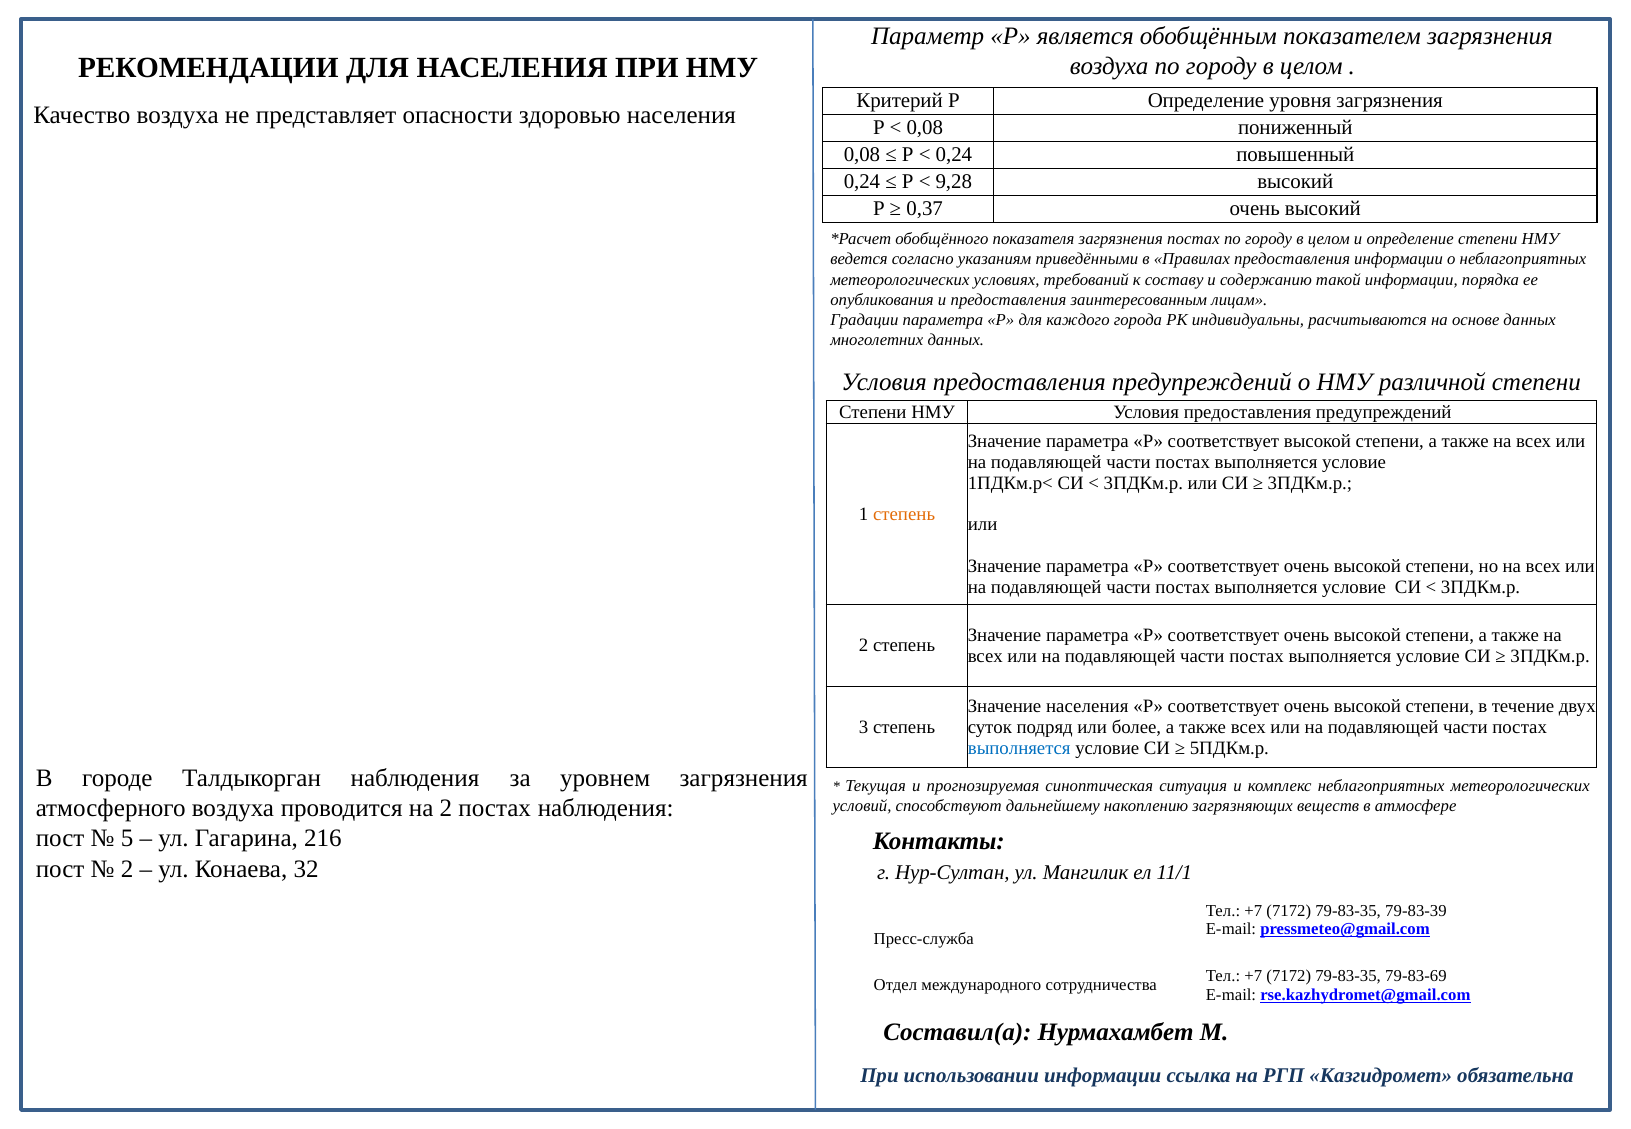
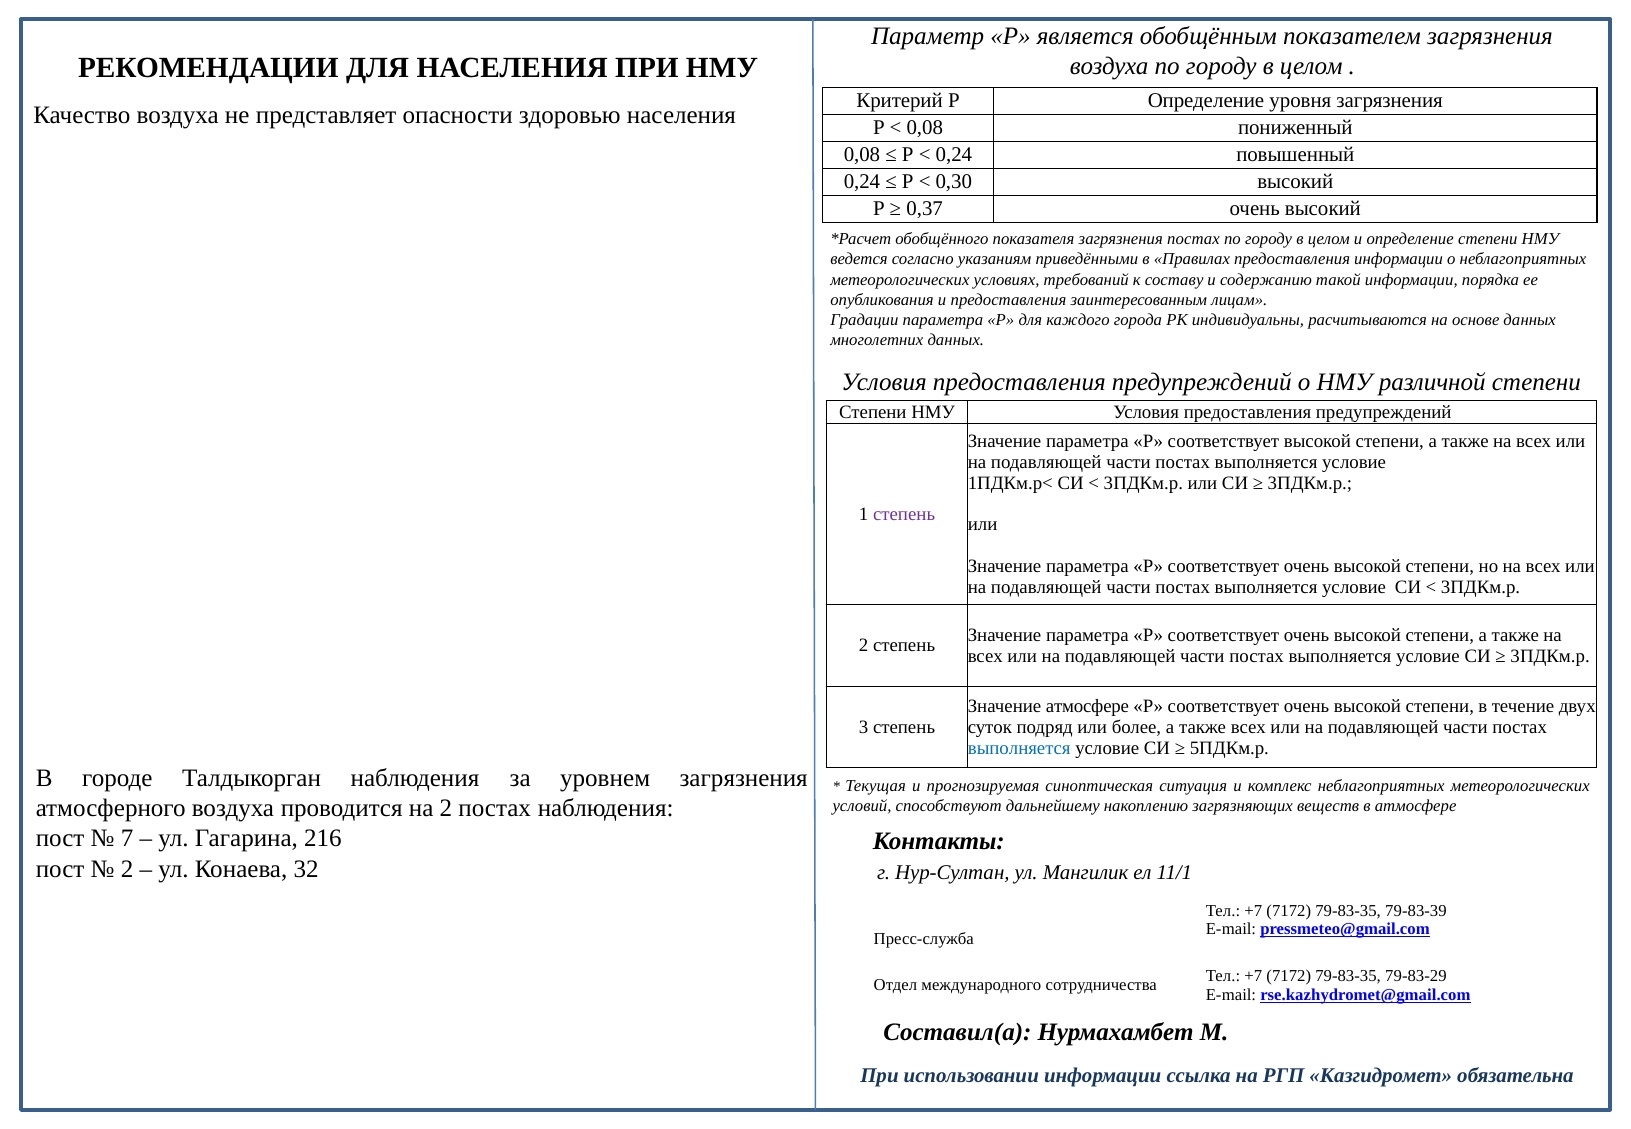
9,28: 9,28 -> 0,30 (954, 182)
степень colour: orange -> purple (904, 514)
Значение населения: населения -> атмосфере (1087, 706)
5: 5 -> 7 (127, 839)
79-83-69: 79-83-69 -> 79-83-29 (1416, 976)
